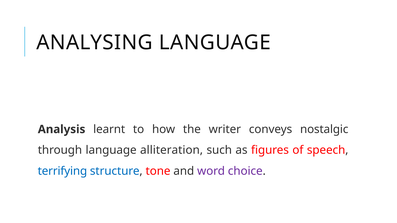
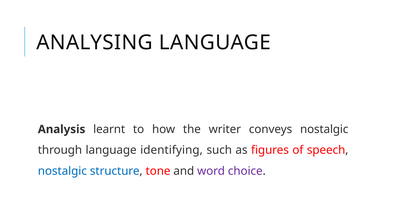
alliteration: alliteration -> identifying (172, 150)
terrifying: terrifying -> nostalgic (62, 171)
